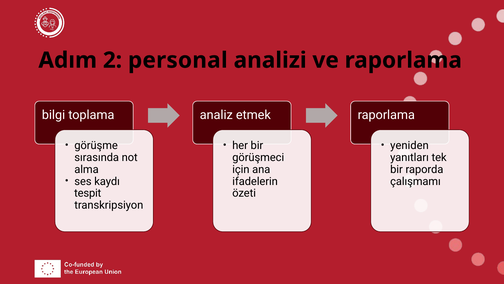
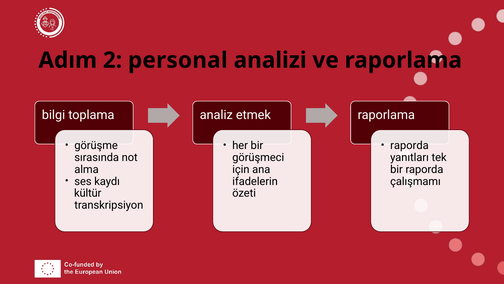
yeniden: yeniden -> raporda (409, 145)
tespit: tespit -> kültür (88, 193)
